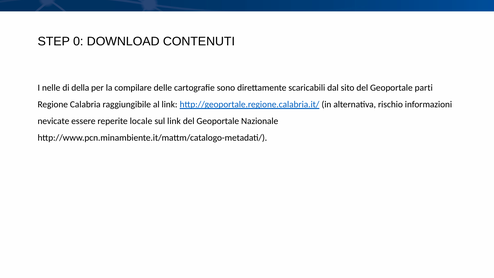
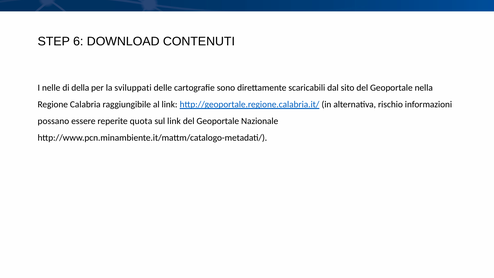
0: 0 -> 6 (78, 42)
compilare: compilare -> sviluppati (133, 88)
parti: parti -> nella (424, 88)
nevicate: nevicate -> possano (53, 121)
locale: locale -> quota (141, 121)
